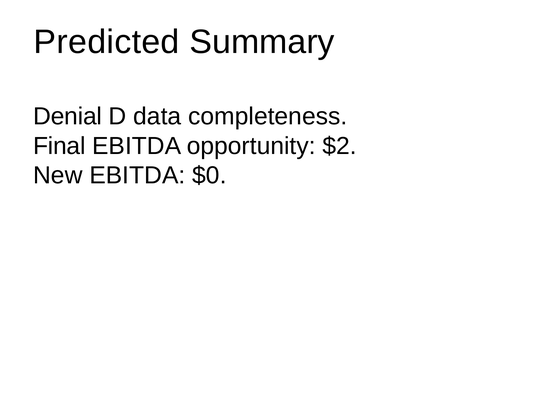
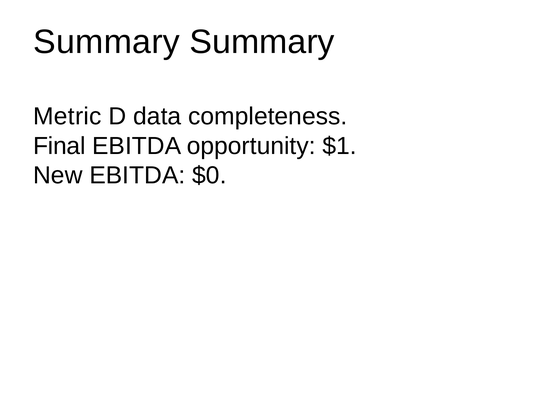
Predicted: Predicted -> Summary (107, 42)
Denial: Denial -> Metric (67, 116)
$2: $2 -> $1 (340, 146)
